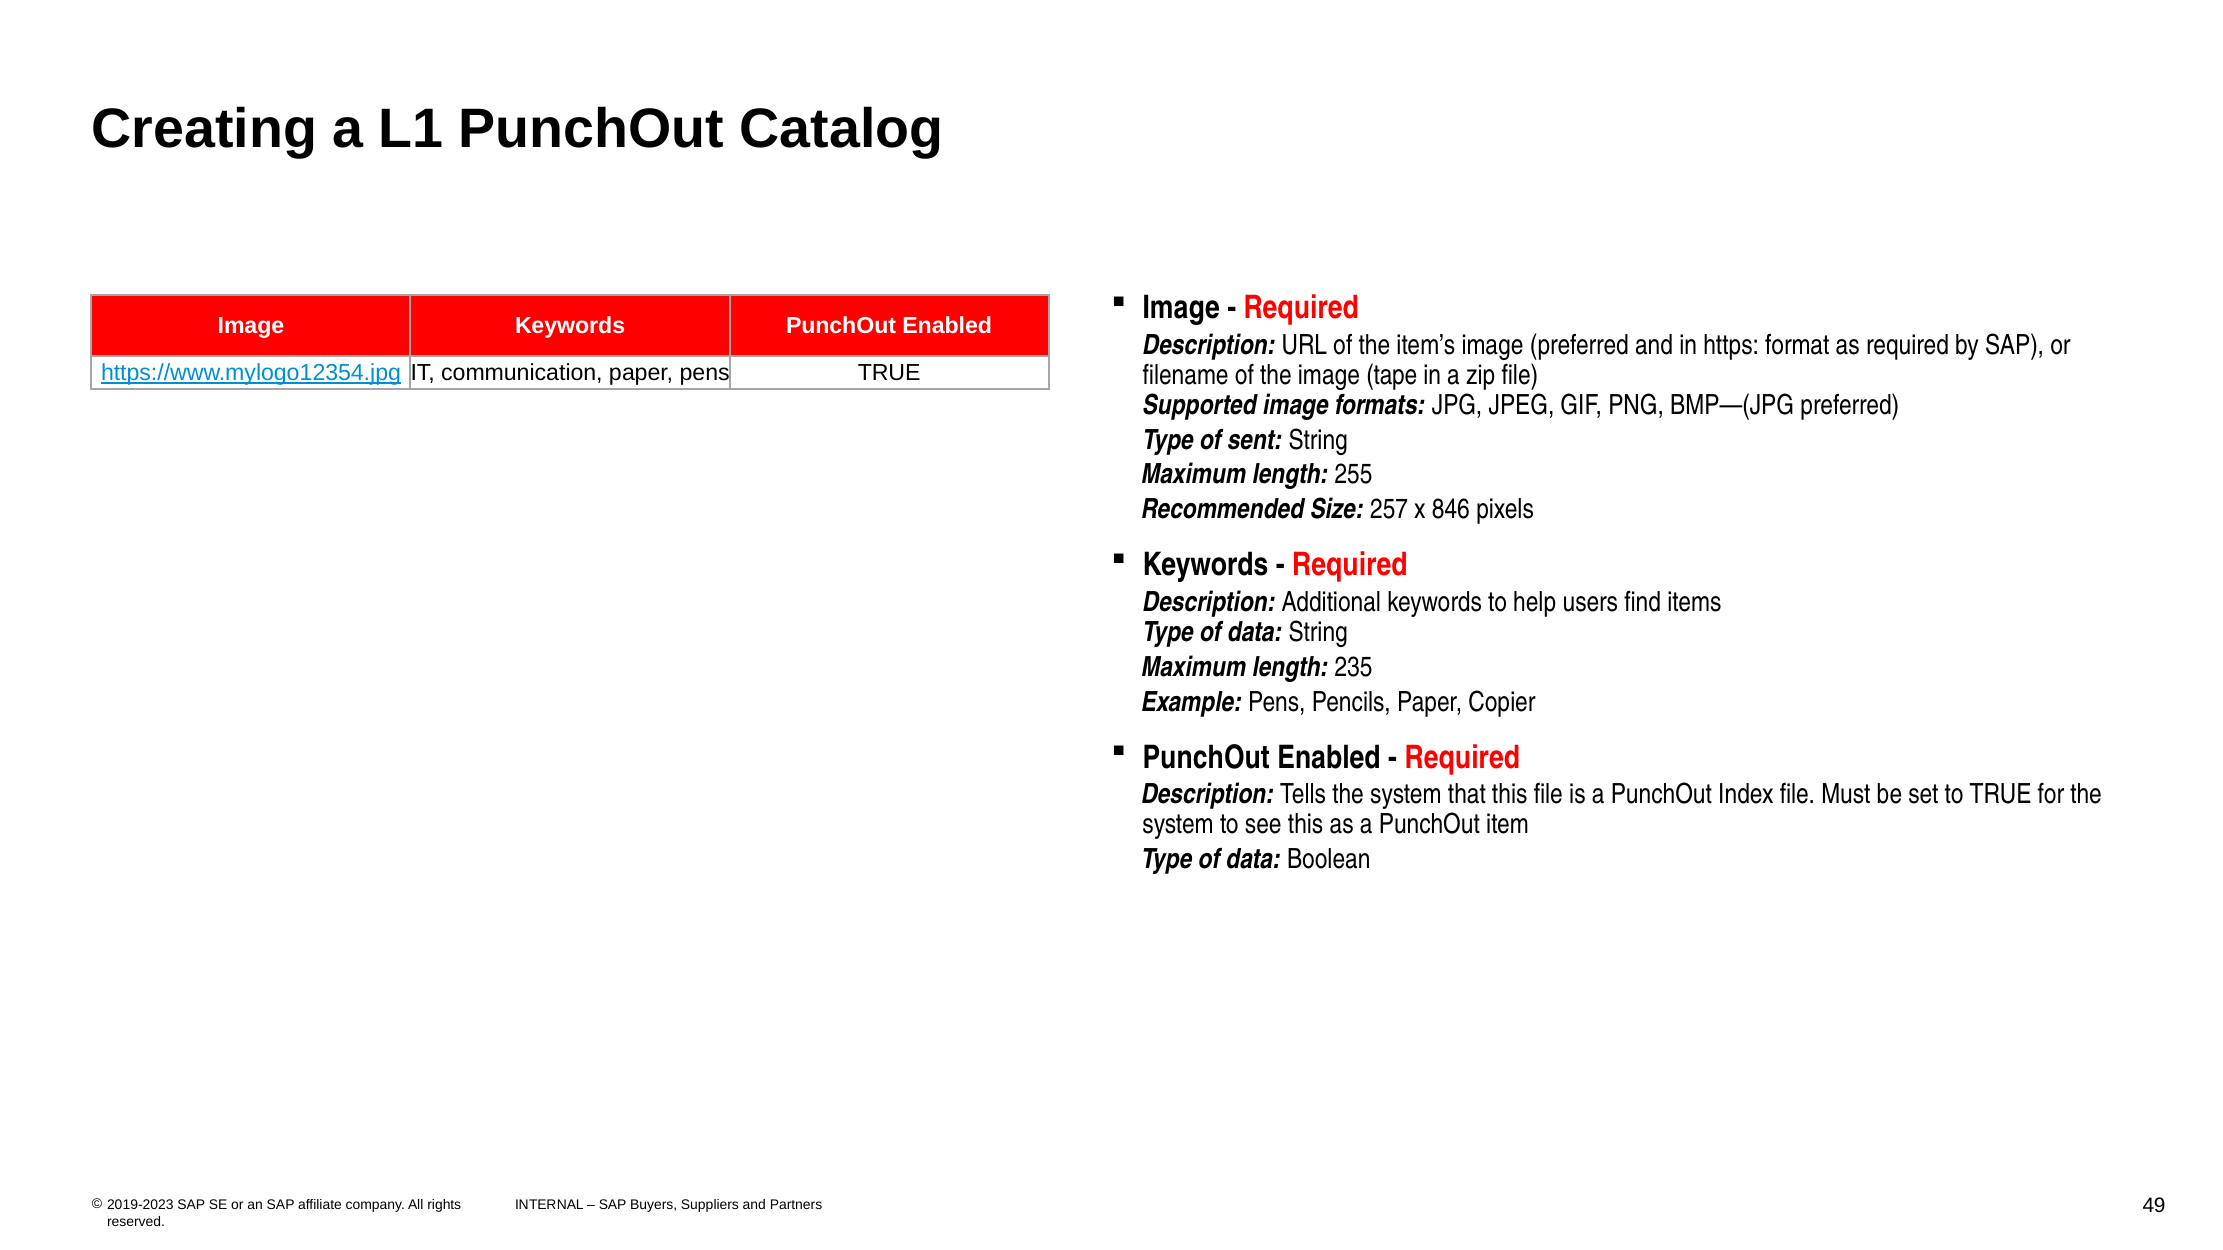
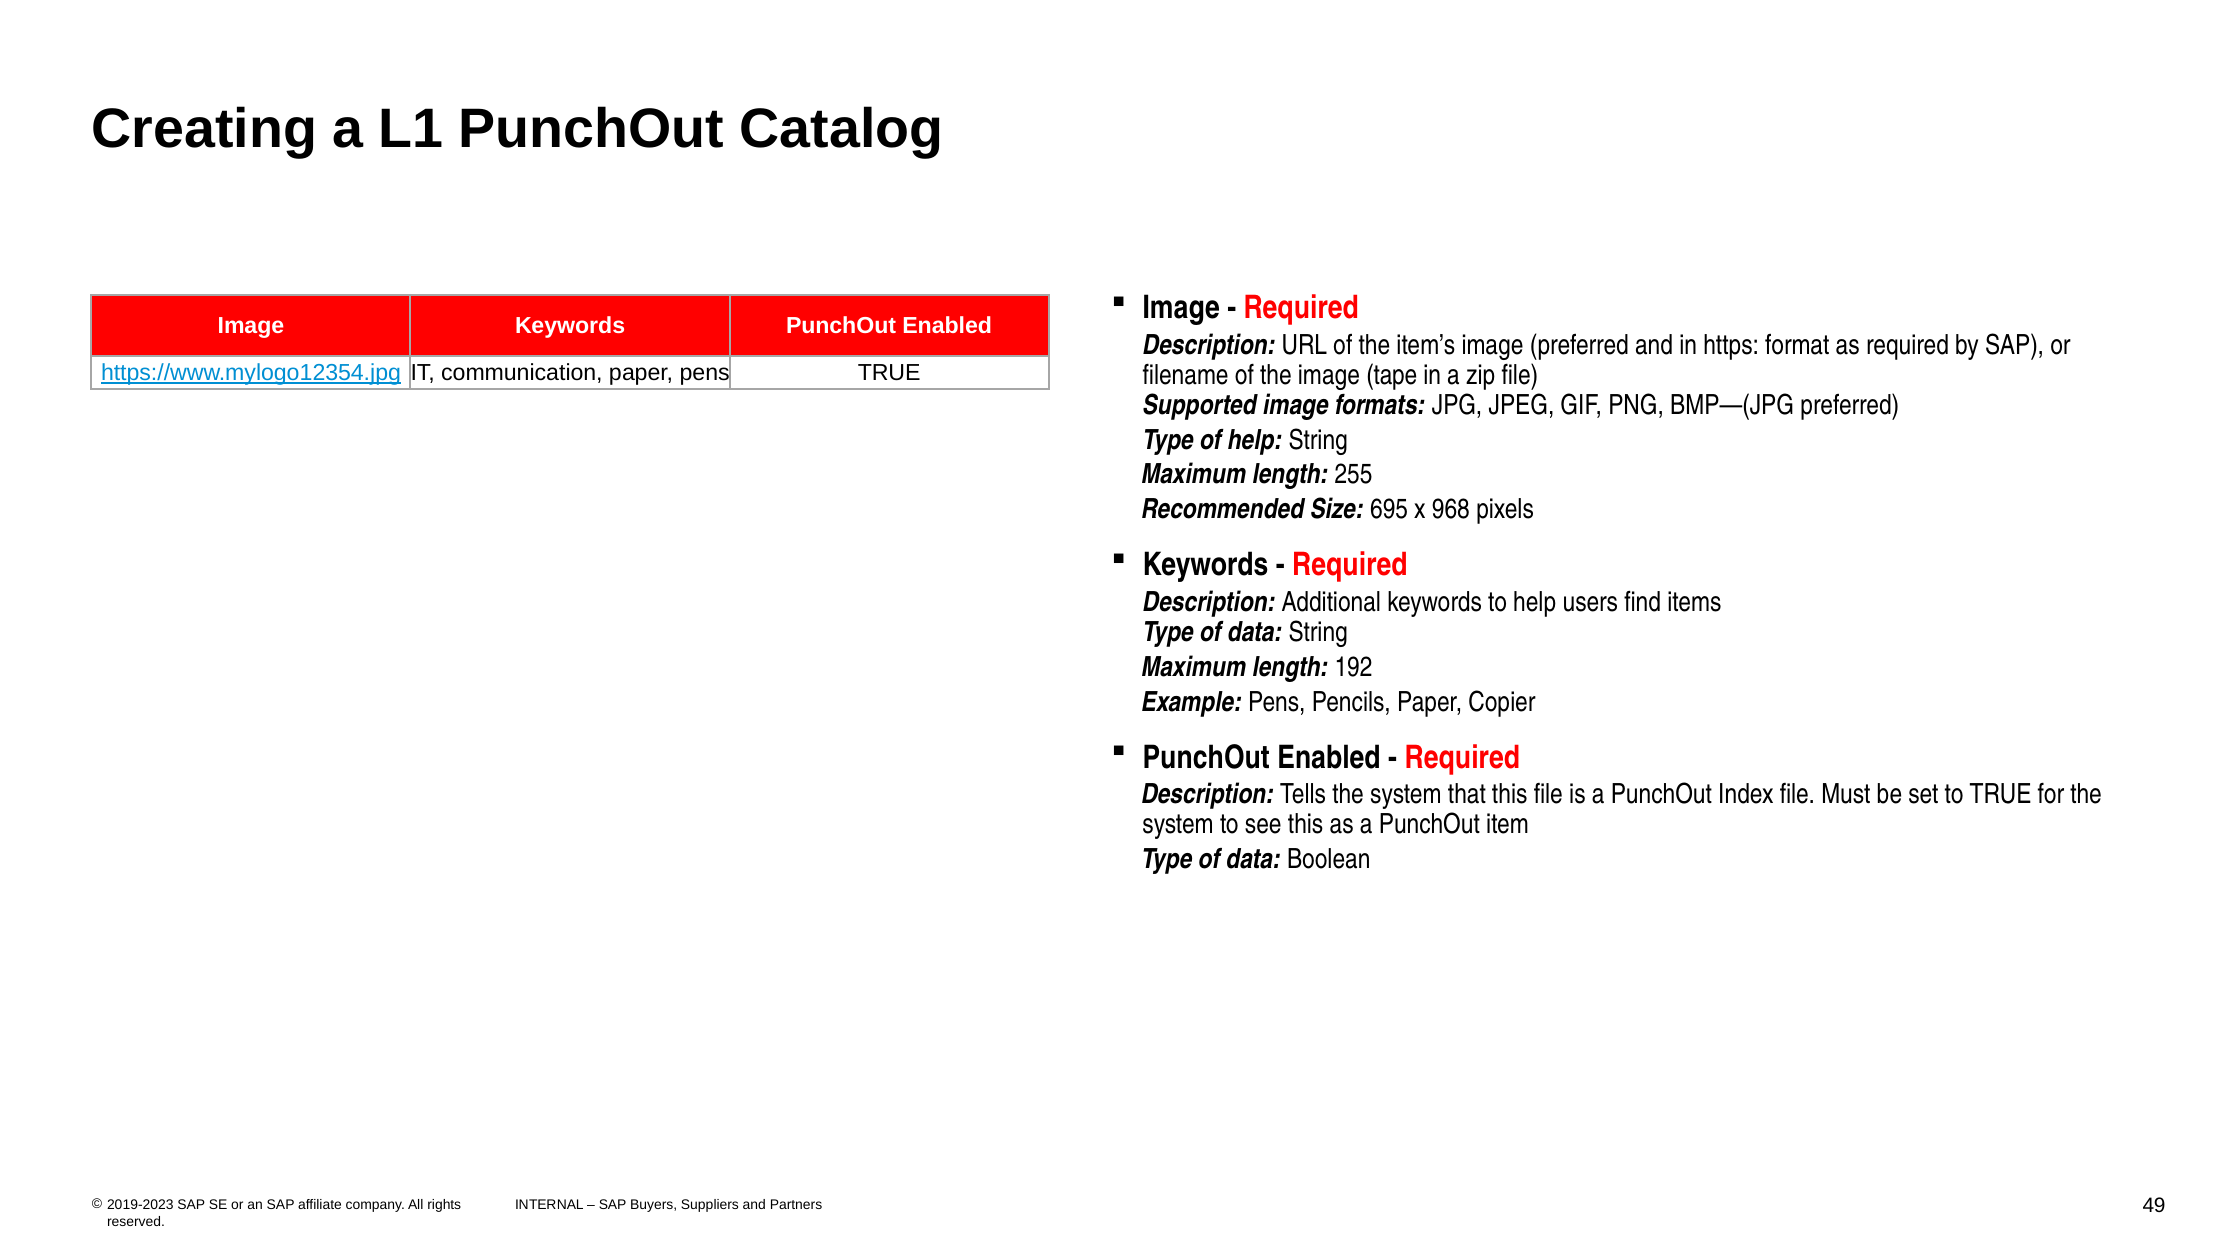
of sent: sent -> help (1255, 440)
257: 257 -> 695 (1389, 510)
846: 846 -> 968 (1451, 510)
235: 235 -> 192 (1354, 667)
